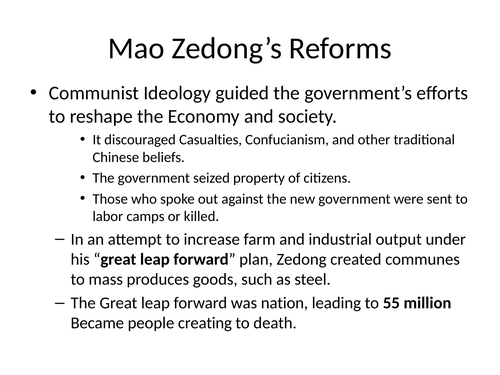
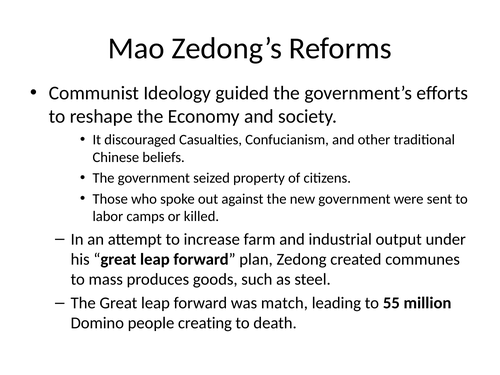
nation: nation -> match (284, 303)
Became: Became -> Domino (97, 323)
